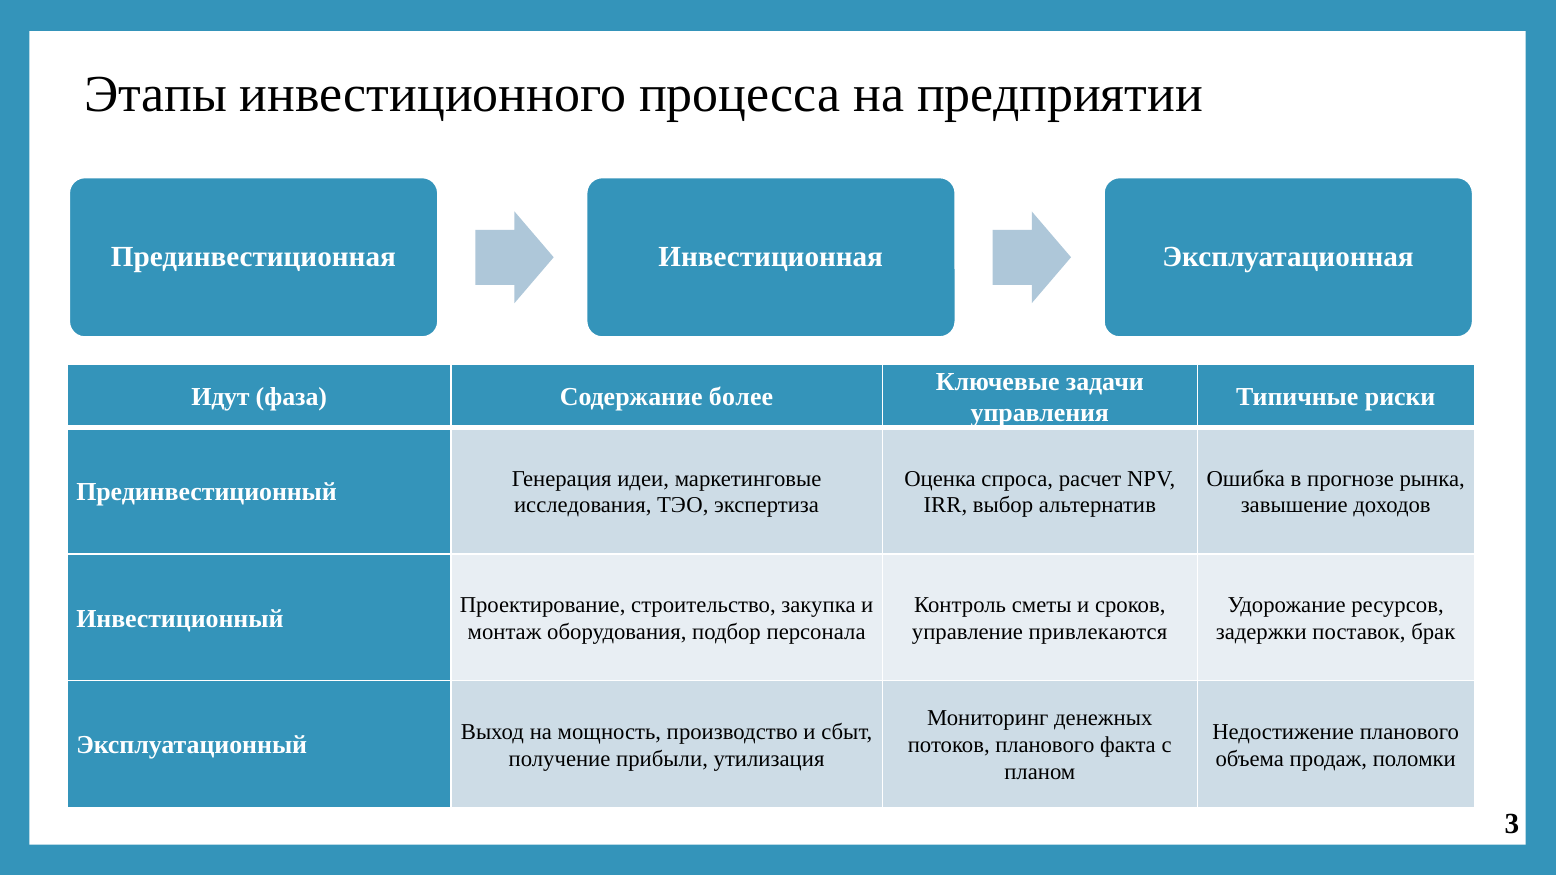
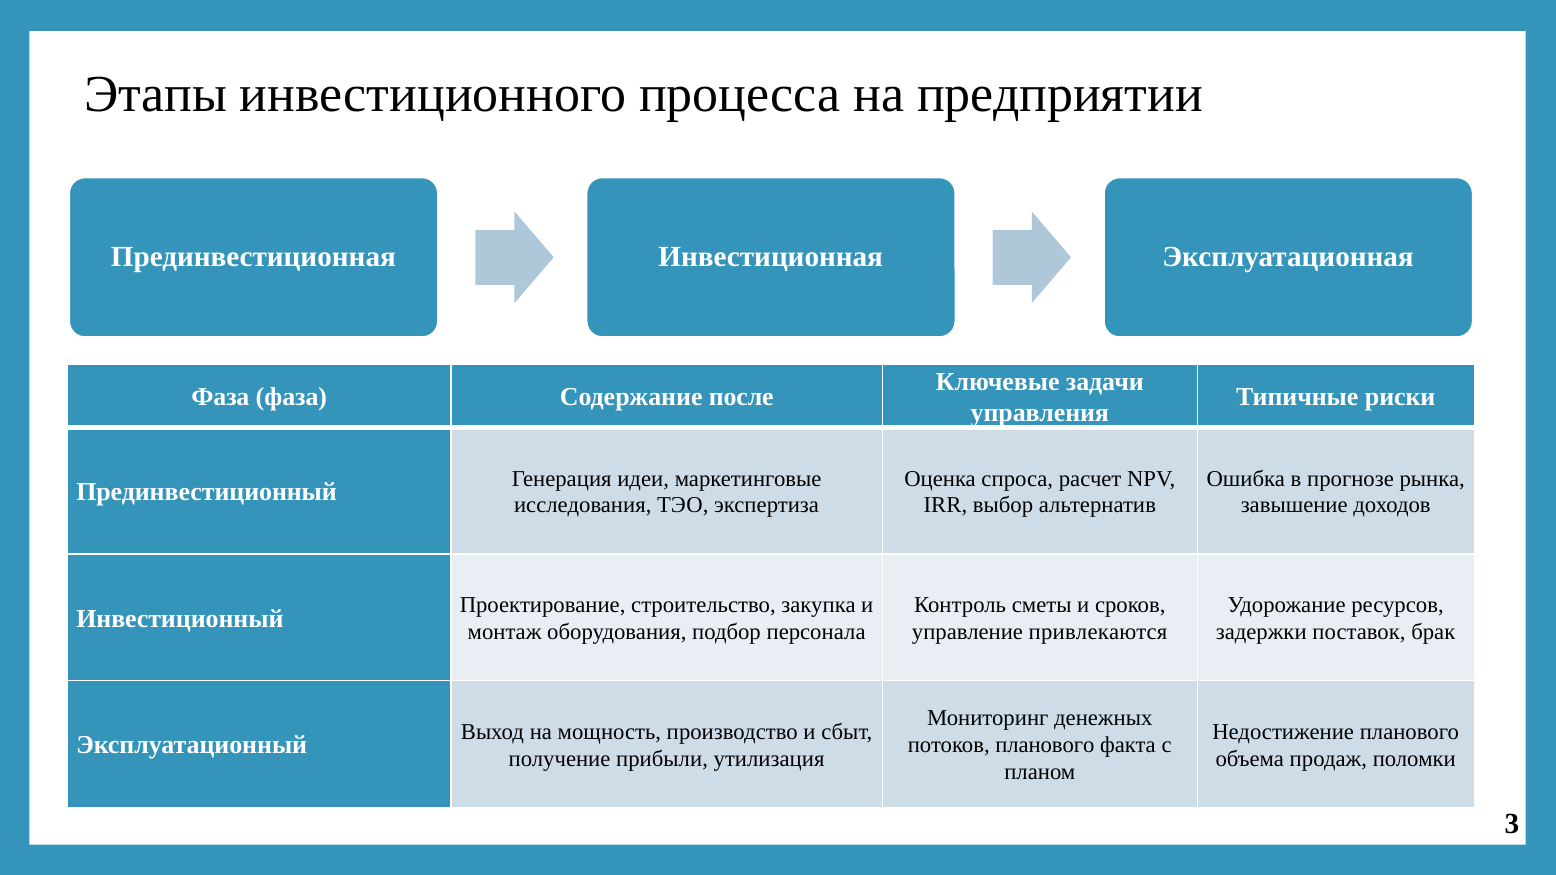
Идут: Идут -> Фаза (220, 397)
более: более -> после (741, 397)
